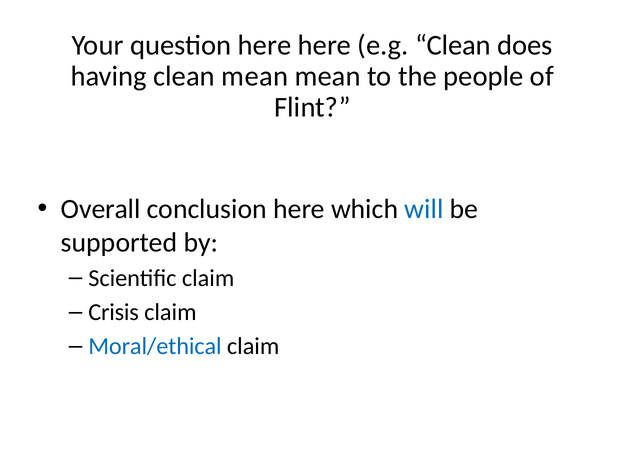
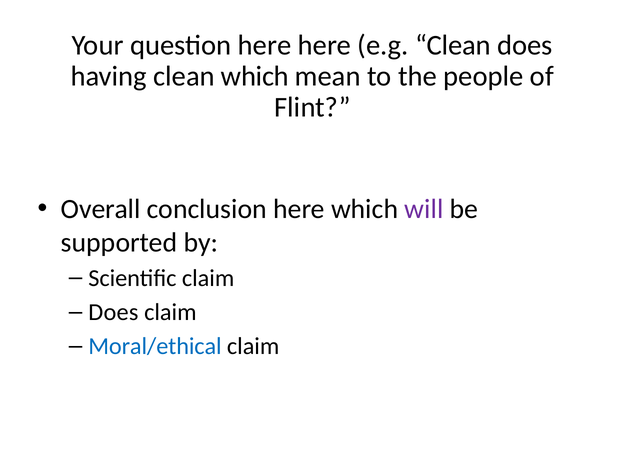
clean mean: mean -> which (255, 76)
will colour: blue -> purple (424, 209)
Crisis: Crisis -> Does (113, 312)
